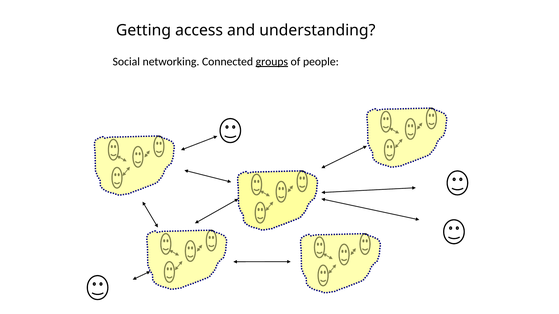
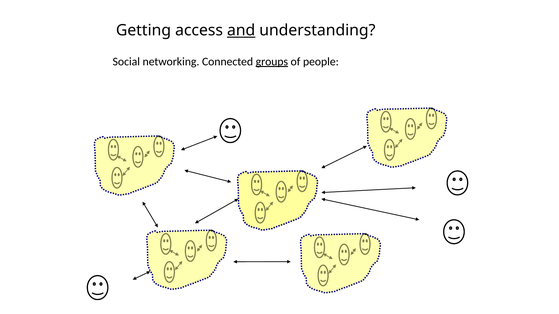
and underline: none -> present (241, 30)
